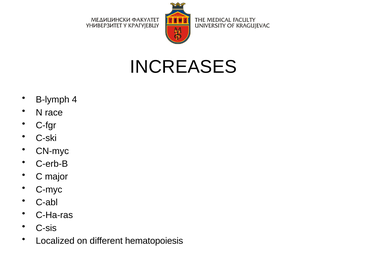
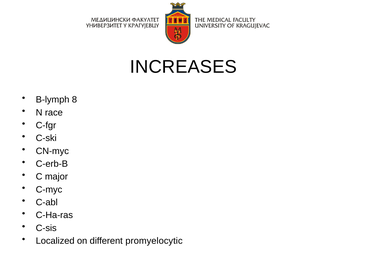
4: 4 -> 8 (74, 100)
hematopoiesis: hematopoiesis -> promyelocytic (154, 241)
